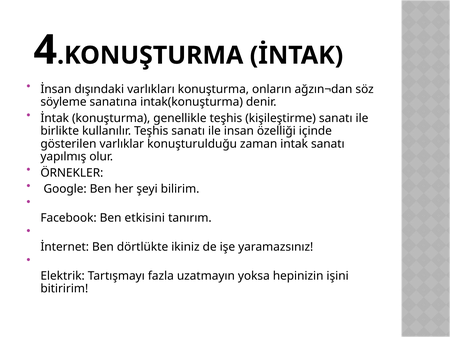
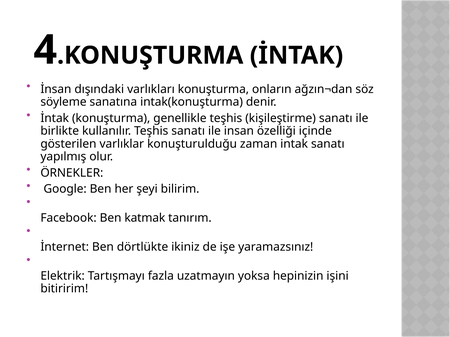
etkisini: etkisini -> katmak (145, 218)
